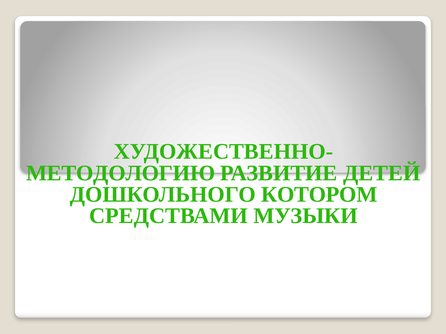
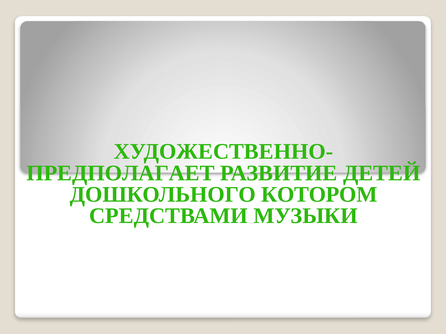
МЕТОДОЛОГИЮ: МЕТОДОЛОГИЮ -> ПРЕДПОЛАГАЕТ (121, 173)
